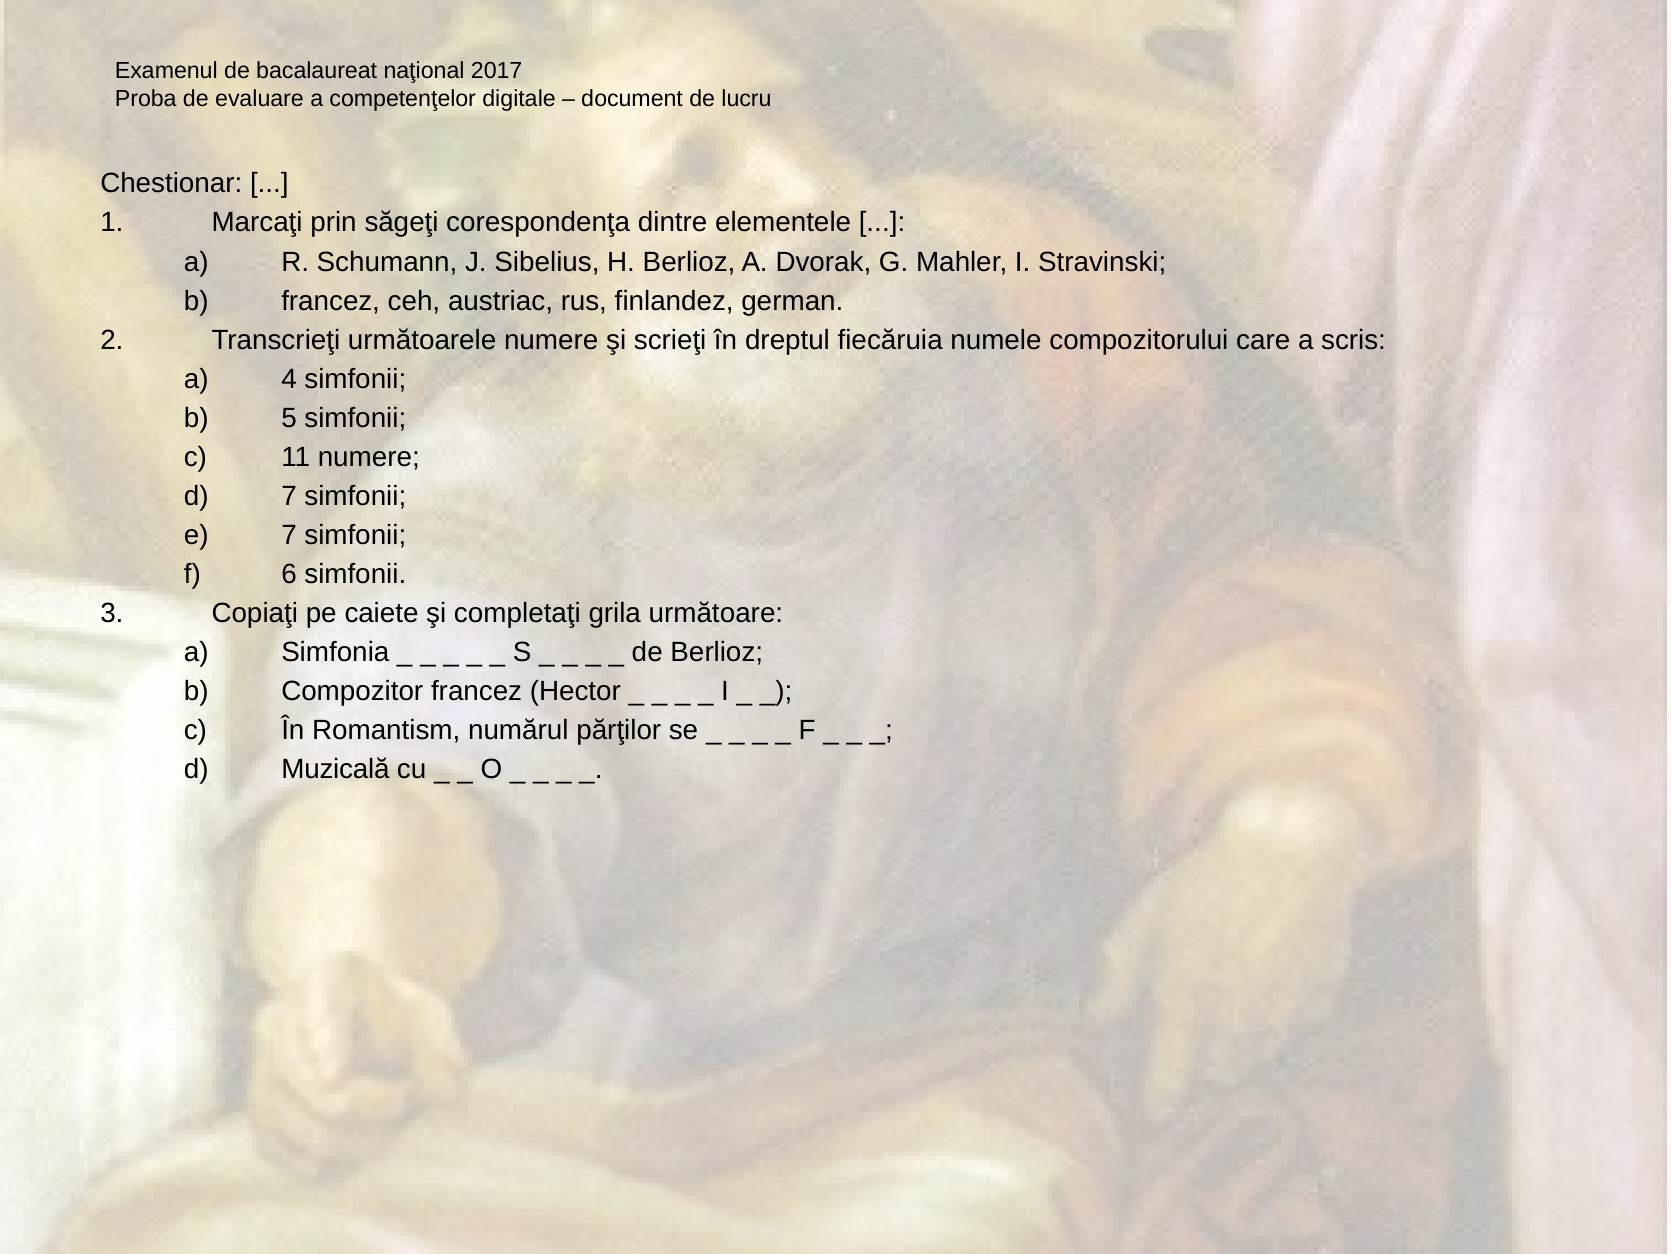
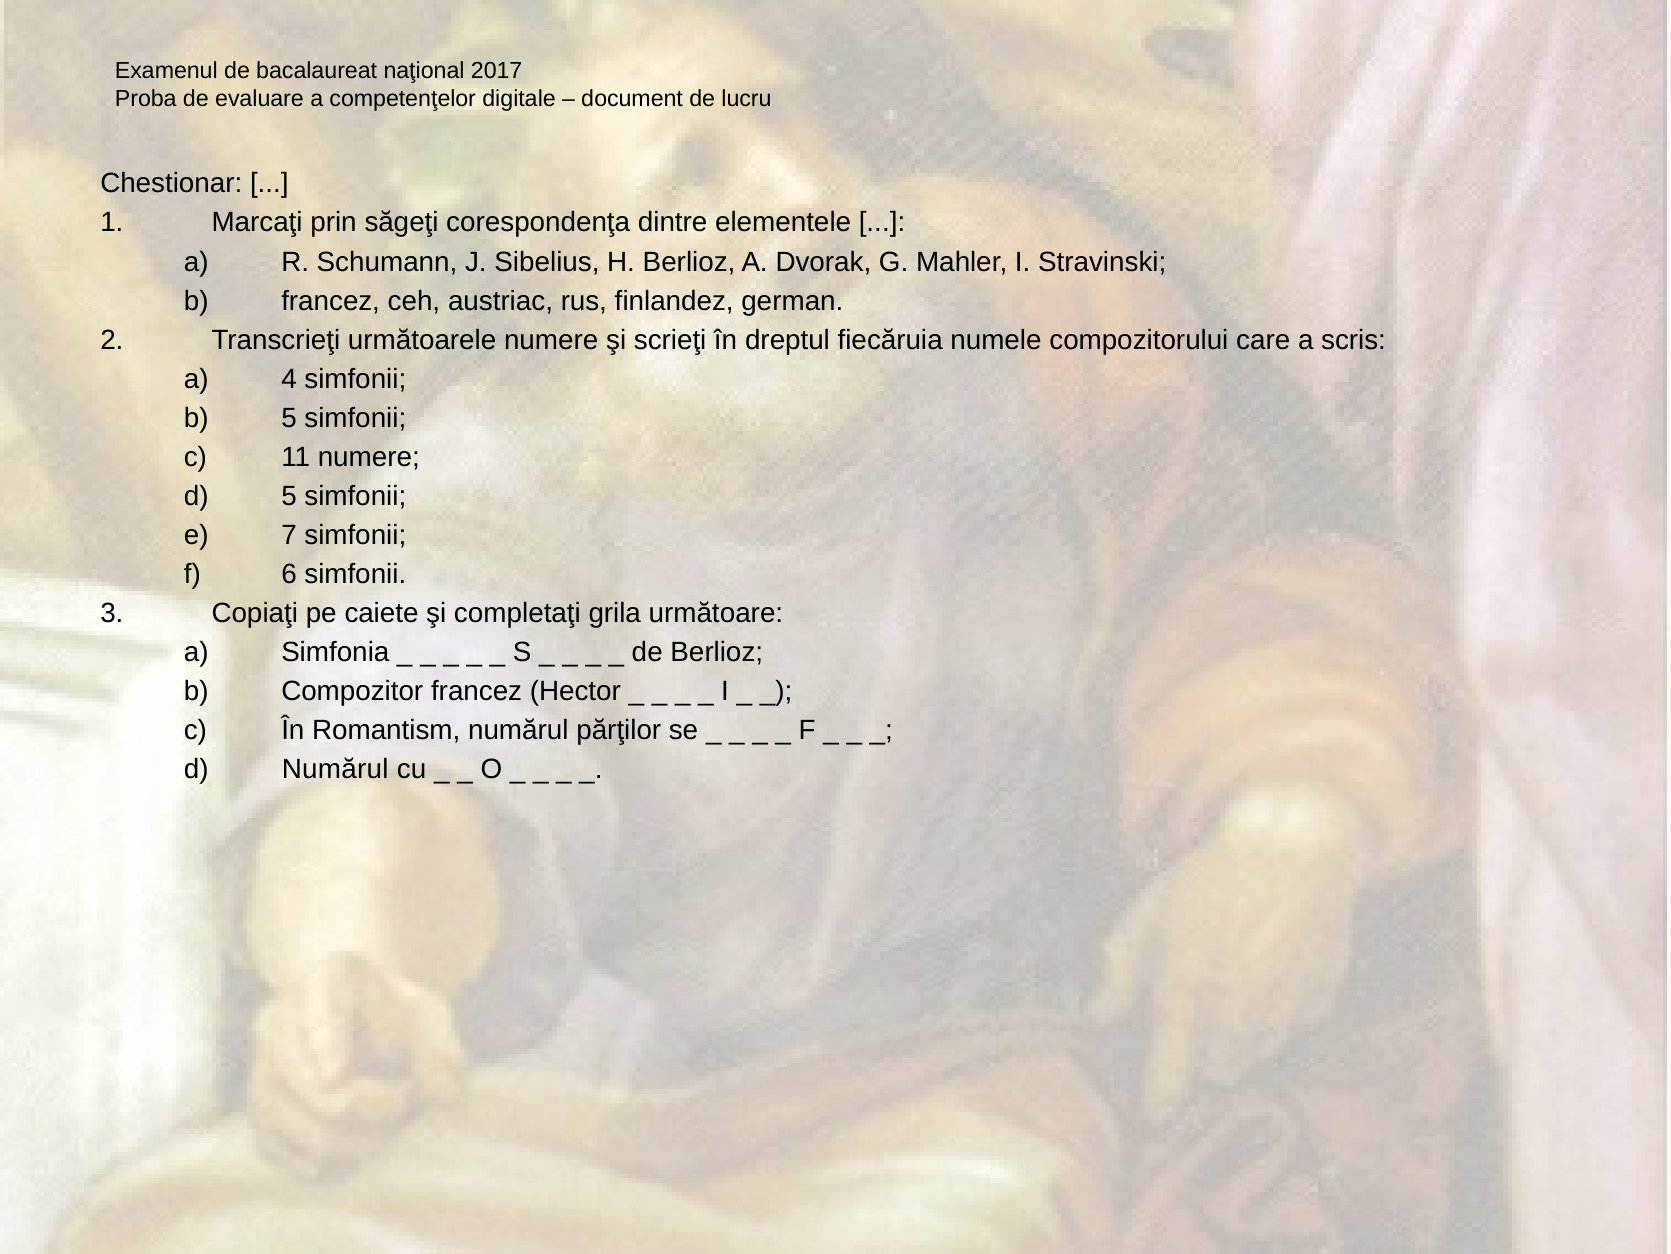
7: 7 -> 5 (289, 496)
Muzicală: Muzicală -> Numărul (335, 769)
